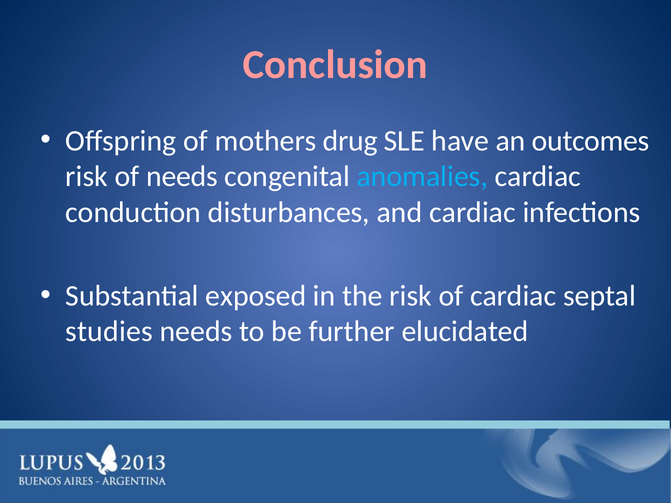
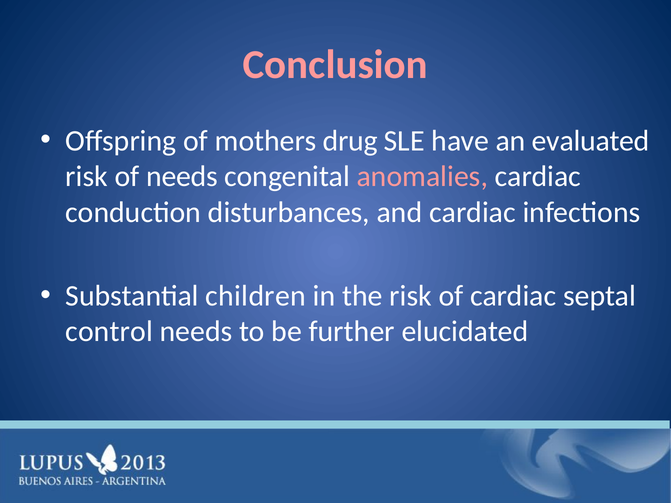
outcomes: outcomes -> evaluated (591, 141)
anomalies colour: light blue -> pink (422, 177)
exposed: exposed -> children (256, 296)
studies: studies -> control (109, 332)
